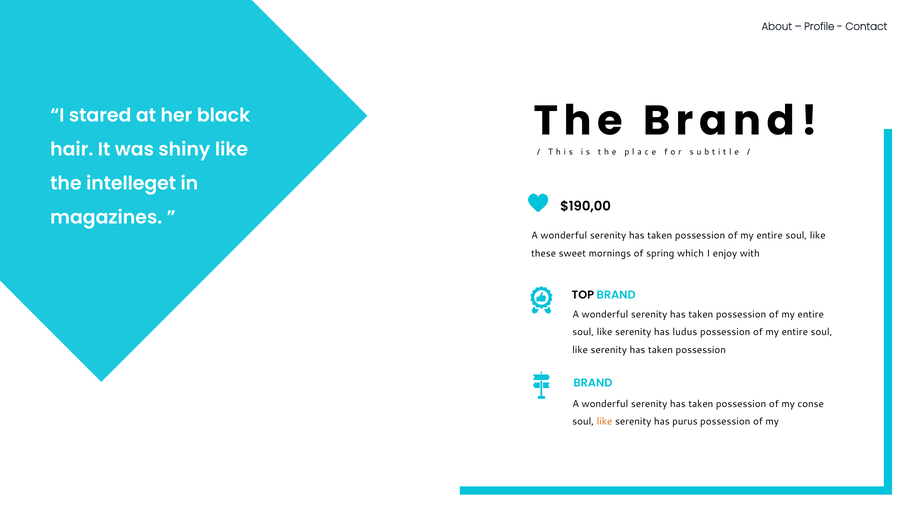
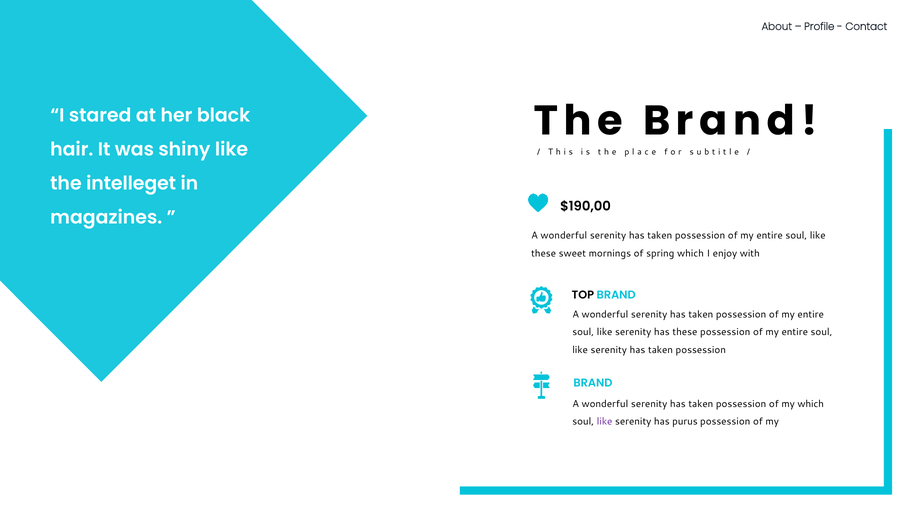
has ludus: ludus -> these (685, 332)
my conse: conse -> which (811, 403)
like colour: orange -> purple (605, 421)
